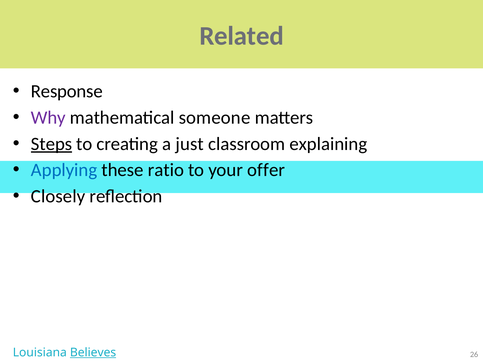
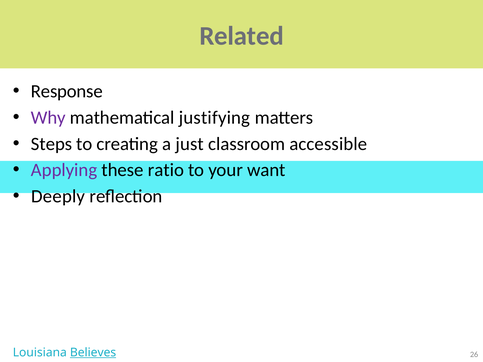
someone: someone -> justifying (215, 118)
Steps underline: present -> none (52, 144)
explaining: explaining -> accessible (328, 144)
Applying colour: blue -> purple (64, 170)
offer: offer -> want (266, 170)
Closely: Closely -> Deeply (58, 196)
